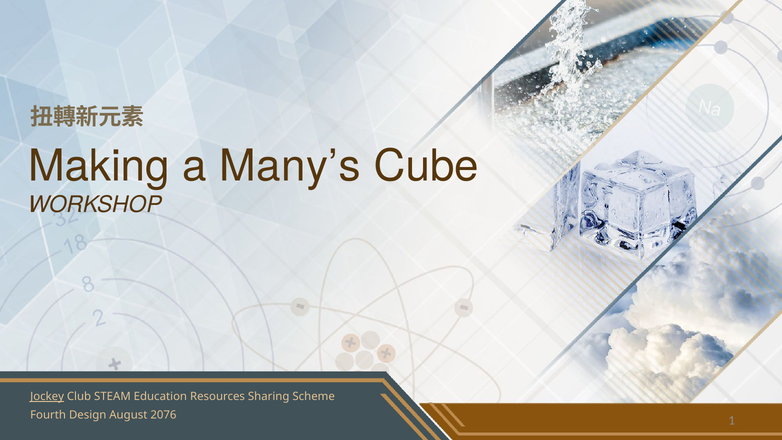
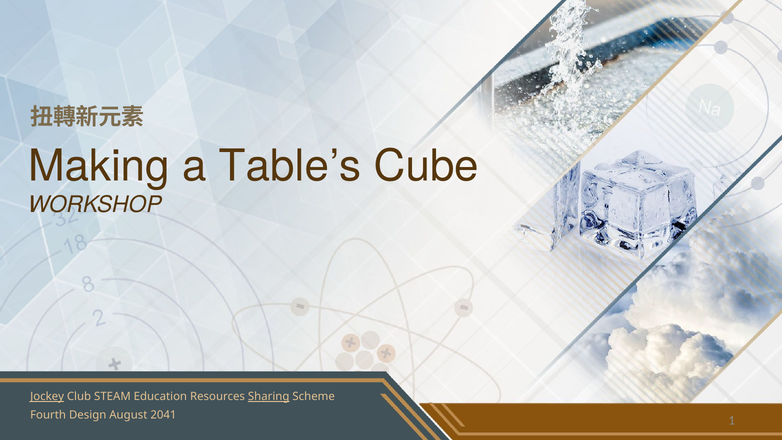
Many’s: Many’s -> Table’s (290, 166)
Sharing underline: none -> present (269, 396)
2076: 2076 -> 2041 (163, 415)
